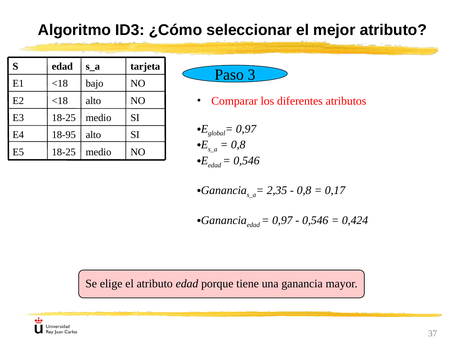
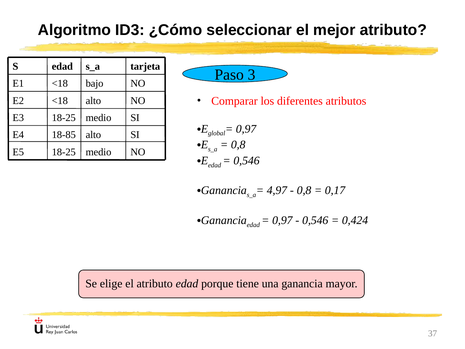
18-95: 18-95 -> 18-85 (64, 135)
2,35: 2,35 -> 4,97 (277, 190)
